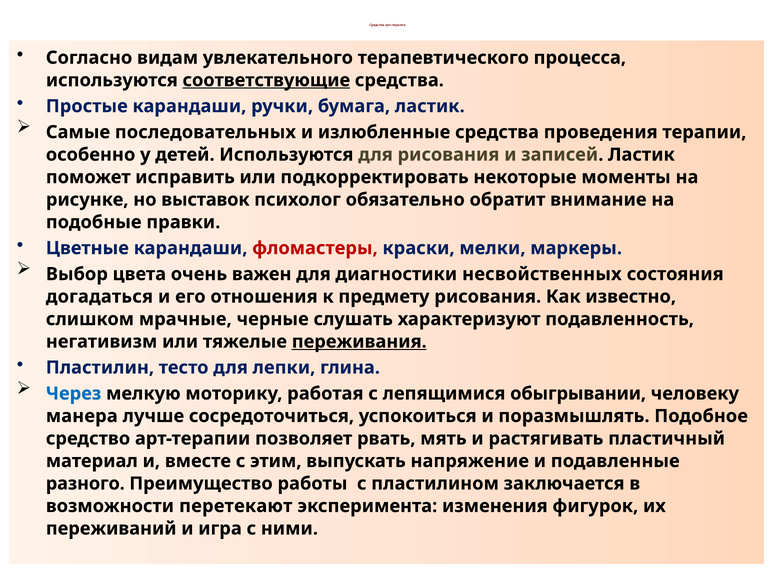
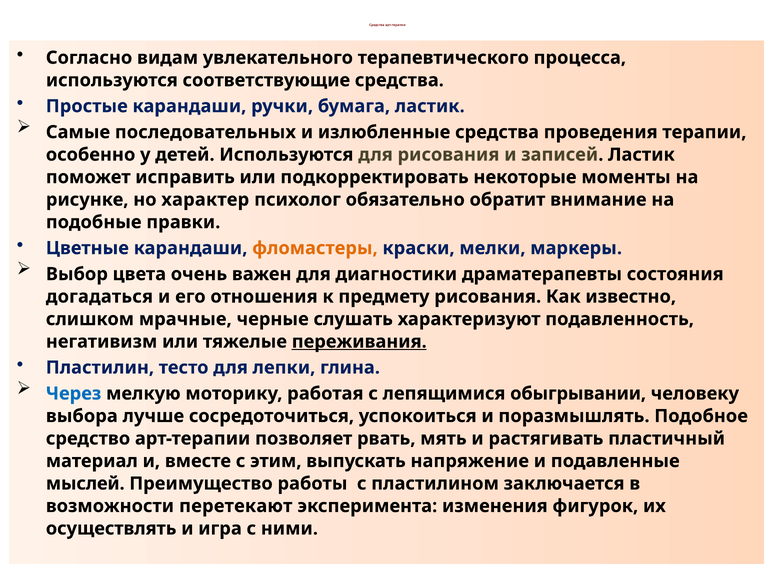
соответствующие underline: present -> none (266, 80)
выставок: выставок -> характер (205, 200)
фломастеры colour: red -> orange (315, 248)
несвойственных: несвойственных -> драматерапевты (542, 274)
манера: манера -> выбора (82, 416)
разного: разного -> мыслей (85, 483)
переживаний: переживаний -> осуществлять (111, 528)
